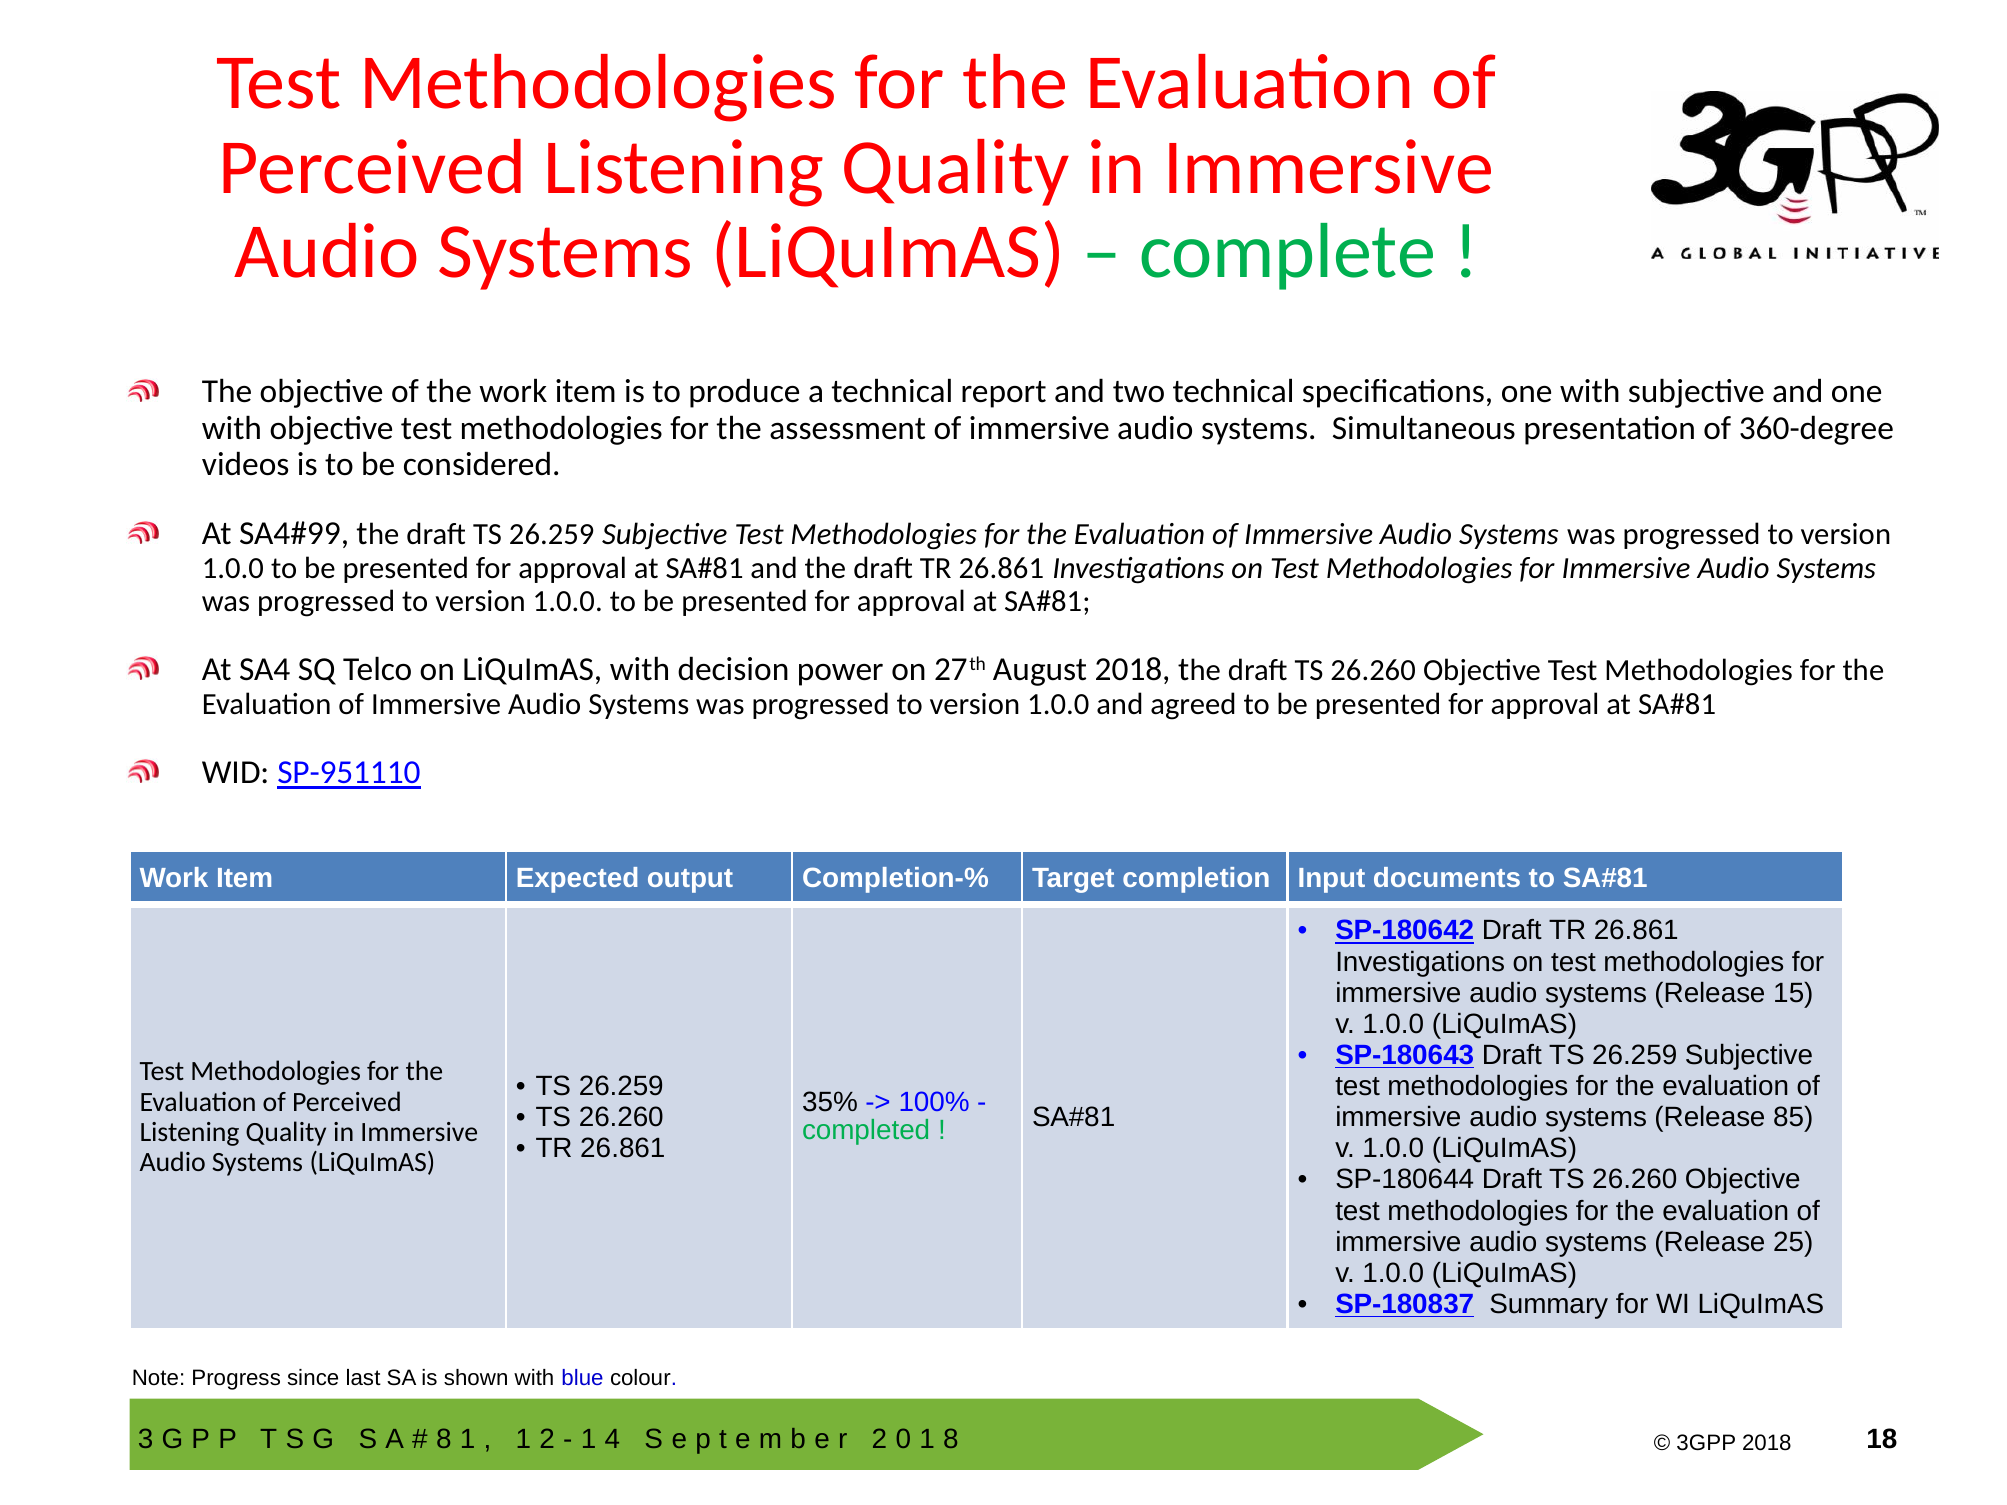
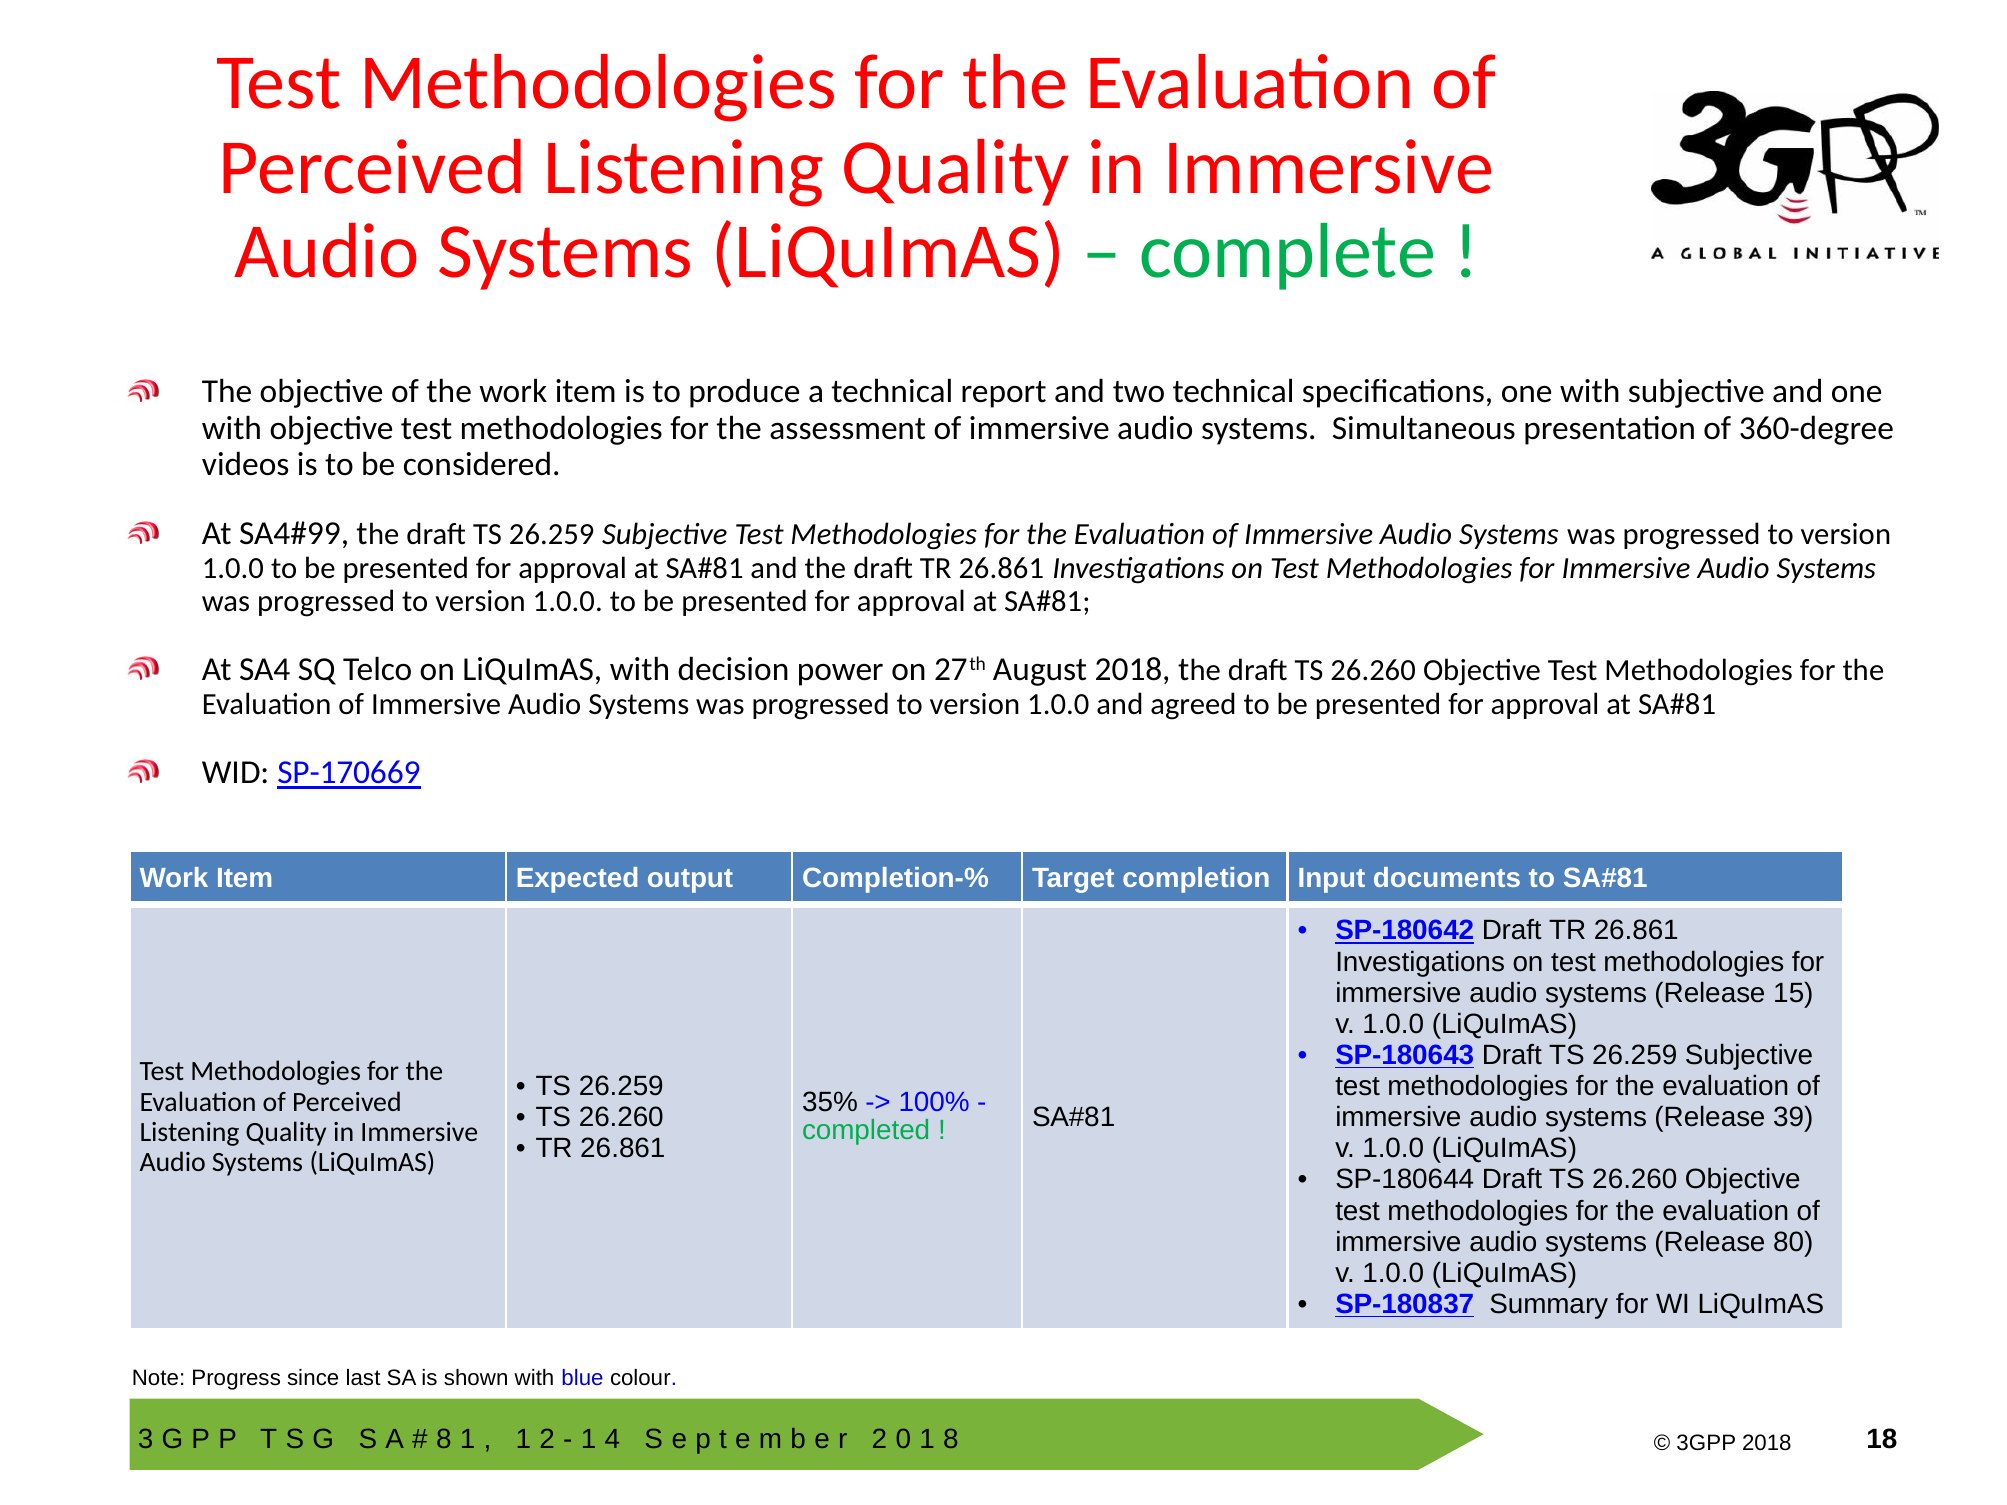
SP-951110: SP-951110 -> SP-170669 (349, 773)
85: 85 -> 39 (1793, 1118)
25: 25 -> 80 (1793, 1242)
